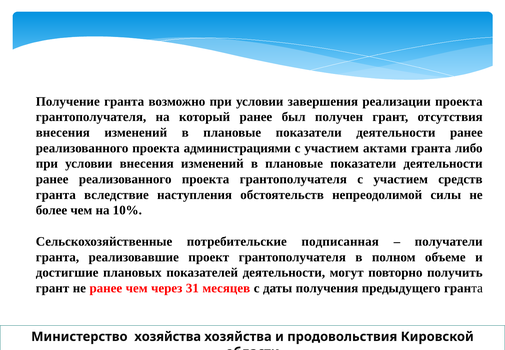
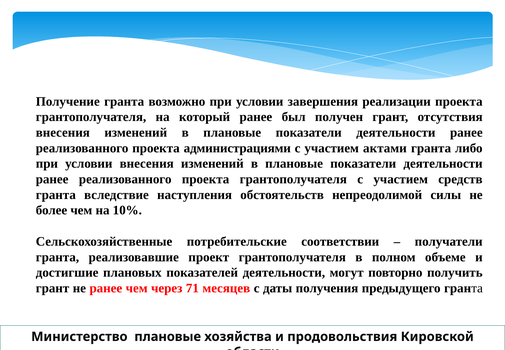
подписанная: подписанная -> соответствии (340, 241)
31: 31 -> 71 (192, 288)
Министерство хозяйства: хозяйства -> плановые (168, 336)
